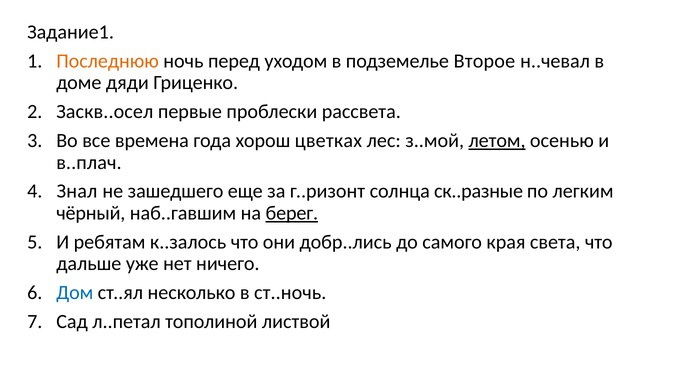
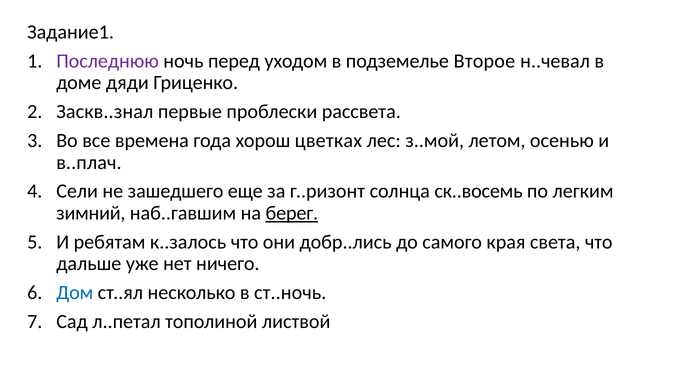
Последнюю colour: orange -> purple (108, 61)
Заскв..осел: Заскв..осел -> Заскв..знал (105, 112)
летом underline: present -> none (497, 141)
Знал: Знал -> Сели (77, 191)
ск..разные: ск..разные -> ск..восемь (479, 191)
чёрный: чёрный -> зимний (91, 213)
